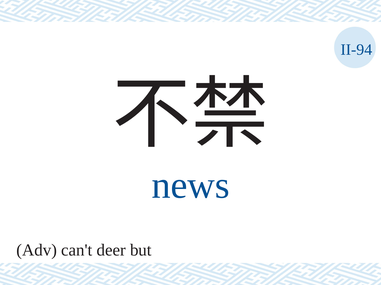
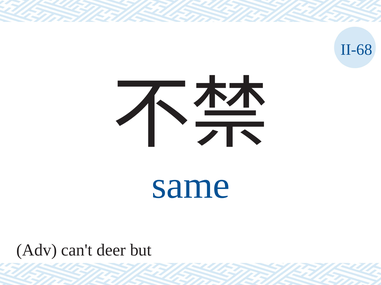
II-94: II-94 -> II-68 (356, 50)
news: news -> same (191, 186)
